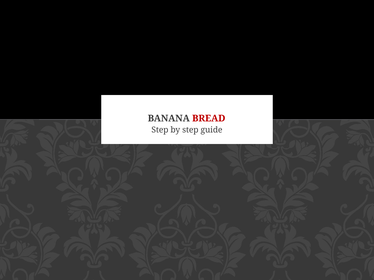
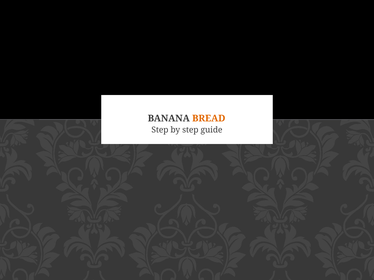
BREAD colour: red -> orange (209, 119)
